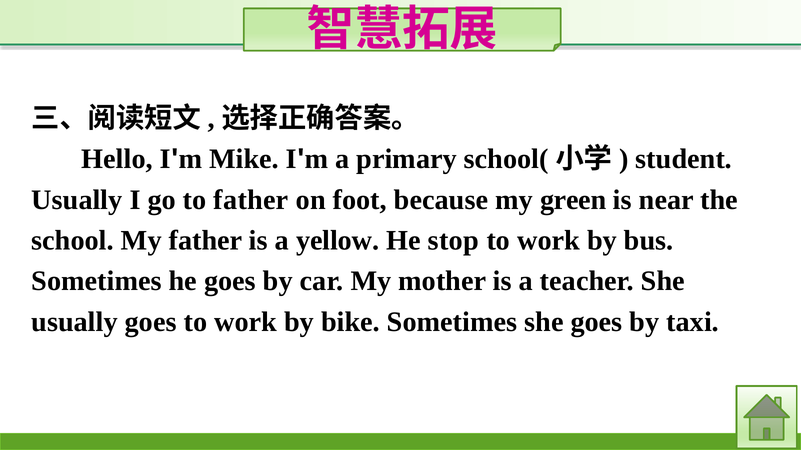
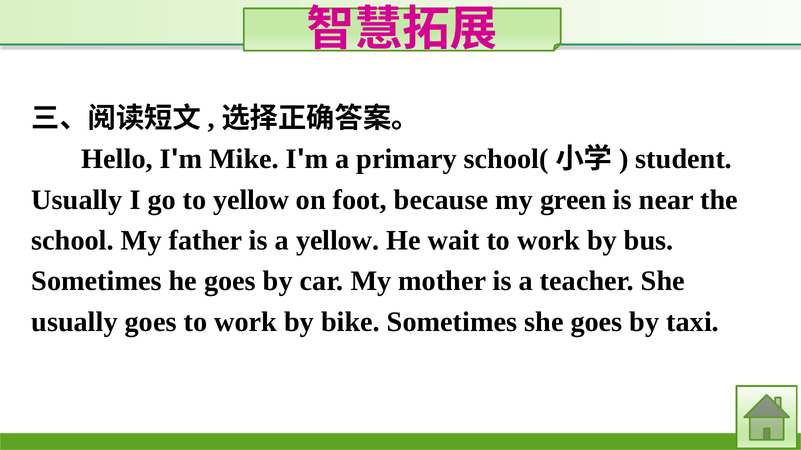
to father: father -> yellow (251, 200)
stop: stop -> wait (454, 241)
